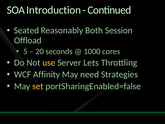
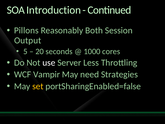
Seated: Seated -> Pillons (26, 30)
Offload: Offload -> Output (28, 40)
use colour: yellow -> white (49, 63)
Lets: Lets -> Less (91, 63)
Affinity: Affinity -> Vampir (47, 74)
